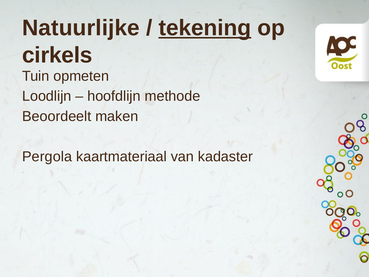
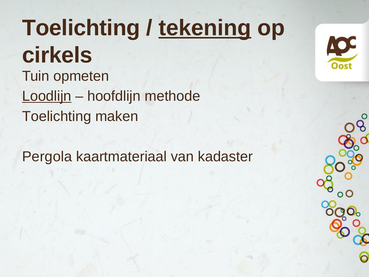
Natuurlijke: Natuurlijke -> Toelichting (81, 28)
Loodlijn underline: none -> present (47, 96)
Beoordeelt: Beoordeelt -> Toelichting (57, 116)
